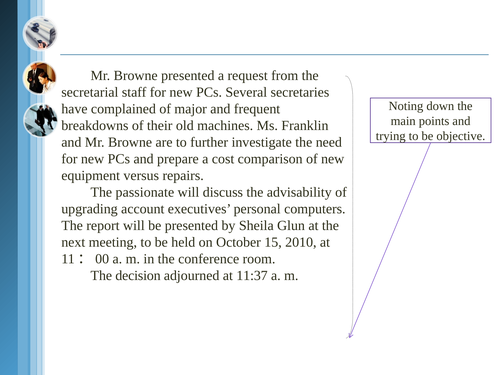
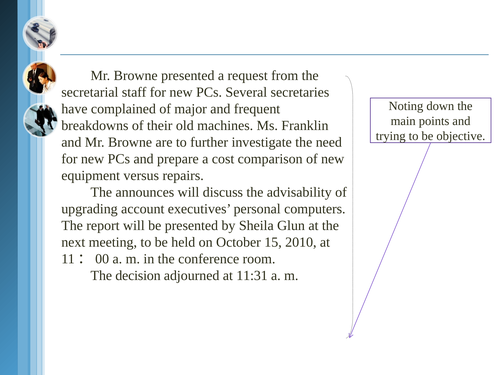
passionate: passionate -> announces (145, 192)
11:37: 11:37 -> 11:31 (252, 276)
